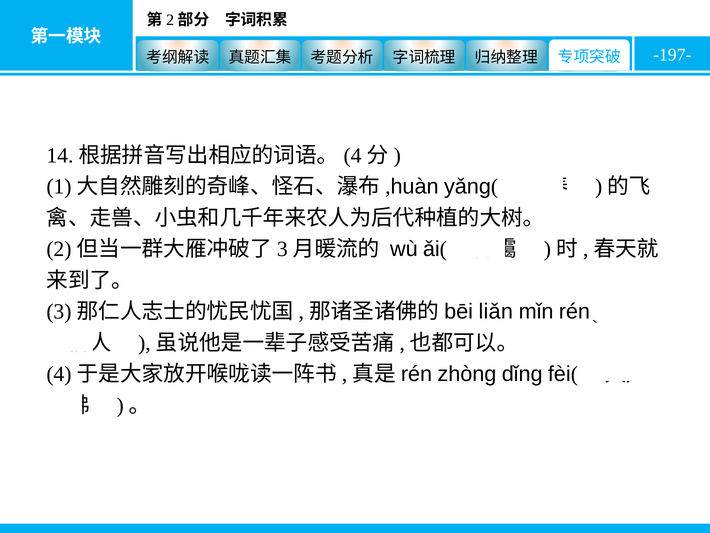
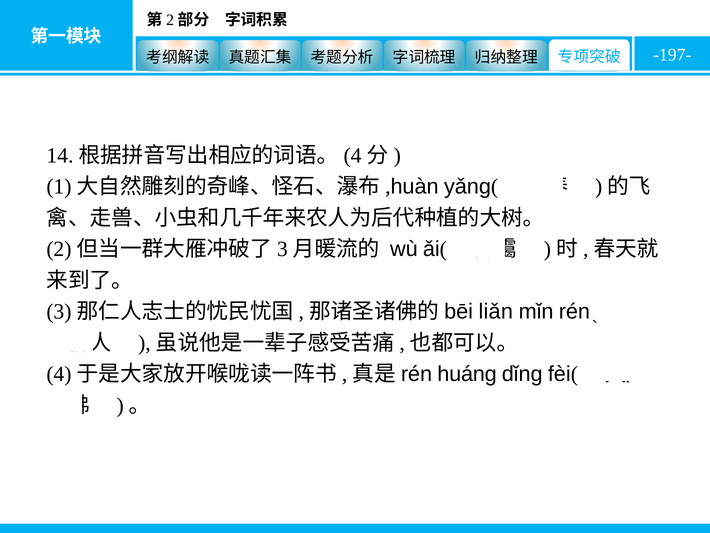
zhòng: zhòng -> huáng (467, 374)
